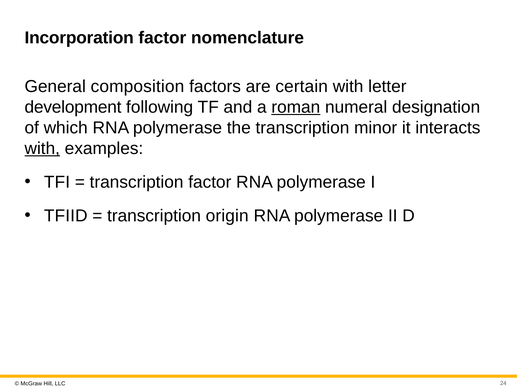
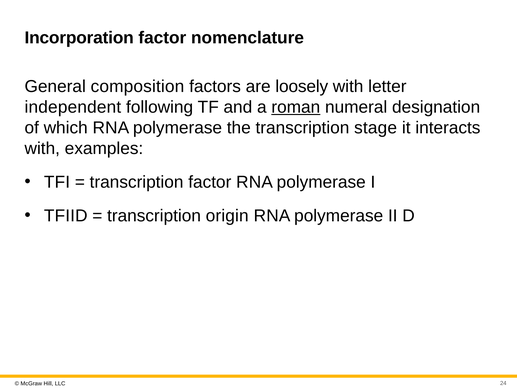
certain: certain -> loosely (302, 86)
development: development -> independent (73, 107)
minor: minor -> stage (376, 128)
with underline: present -> none (42, 148)
